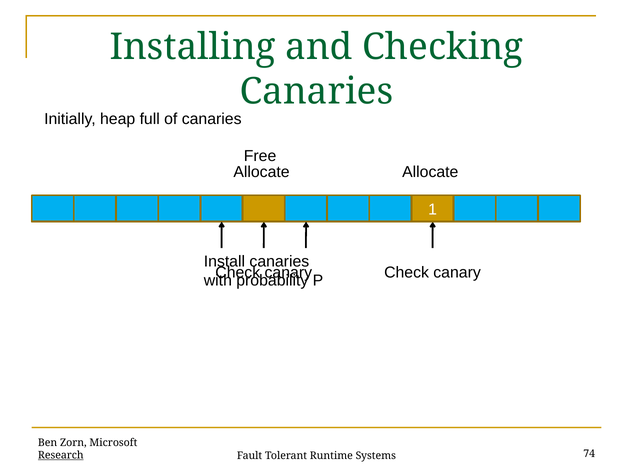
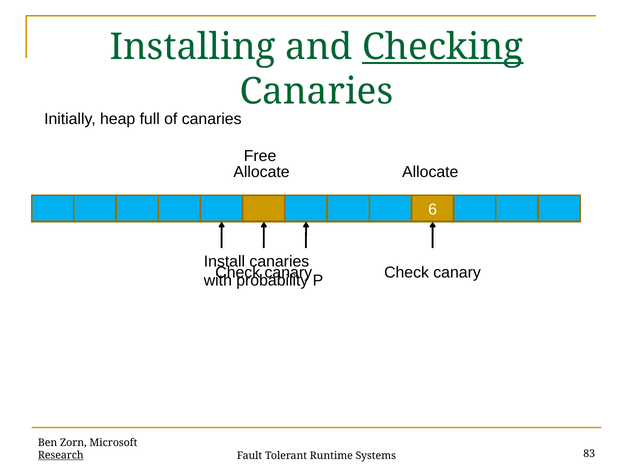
Checking underline: none -> present (443, 47)
1: 1 -> 6 (433, 209)
74: 74 -> 83 (589, 453)
